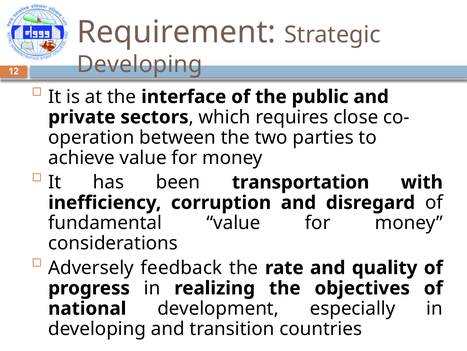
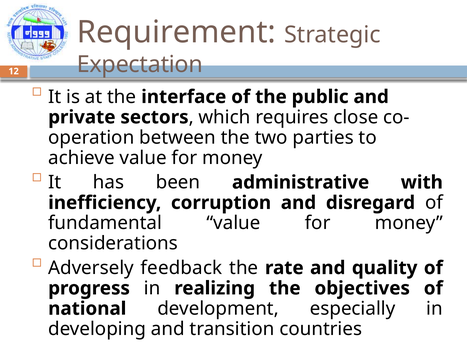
Developing: Developing -> Expectation (140, 64)
transportation: transportation -> administrative (301, 182)
